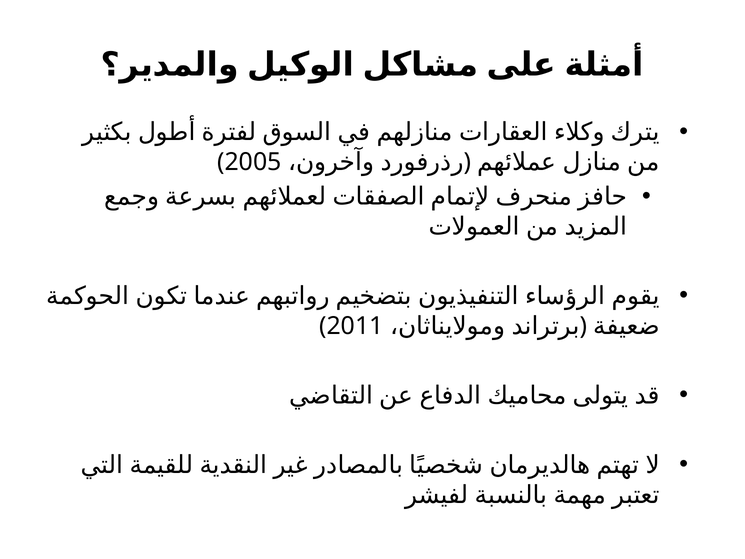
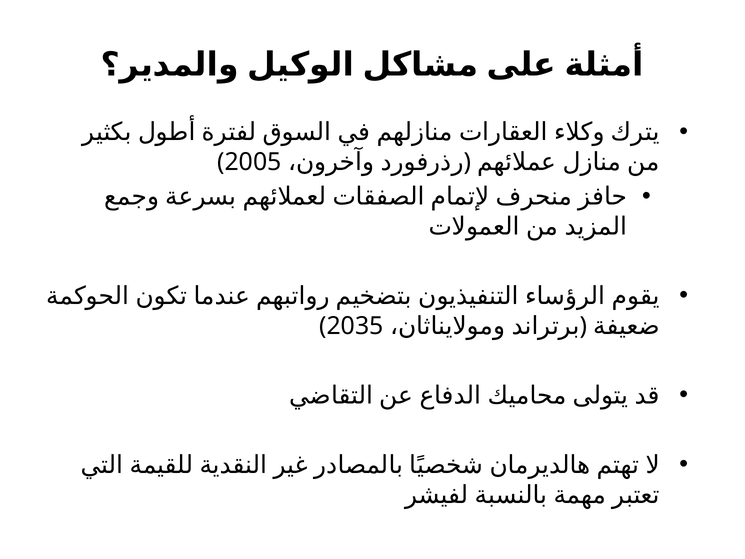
2011: 2011 -> 2035 (355, 326)
